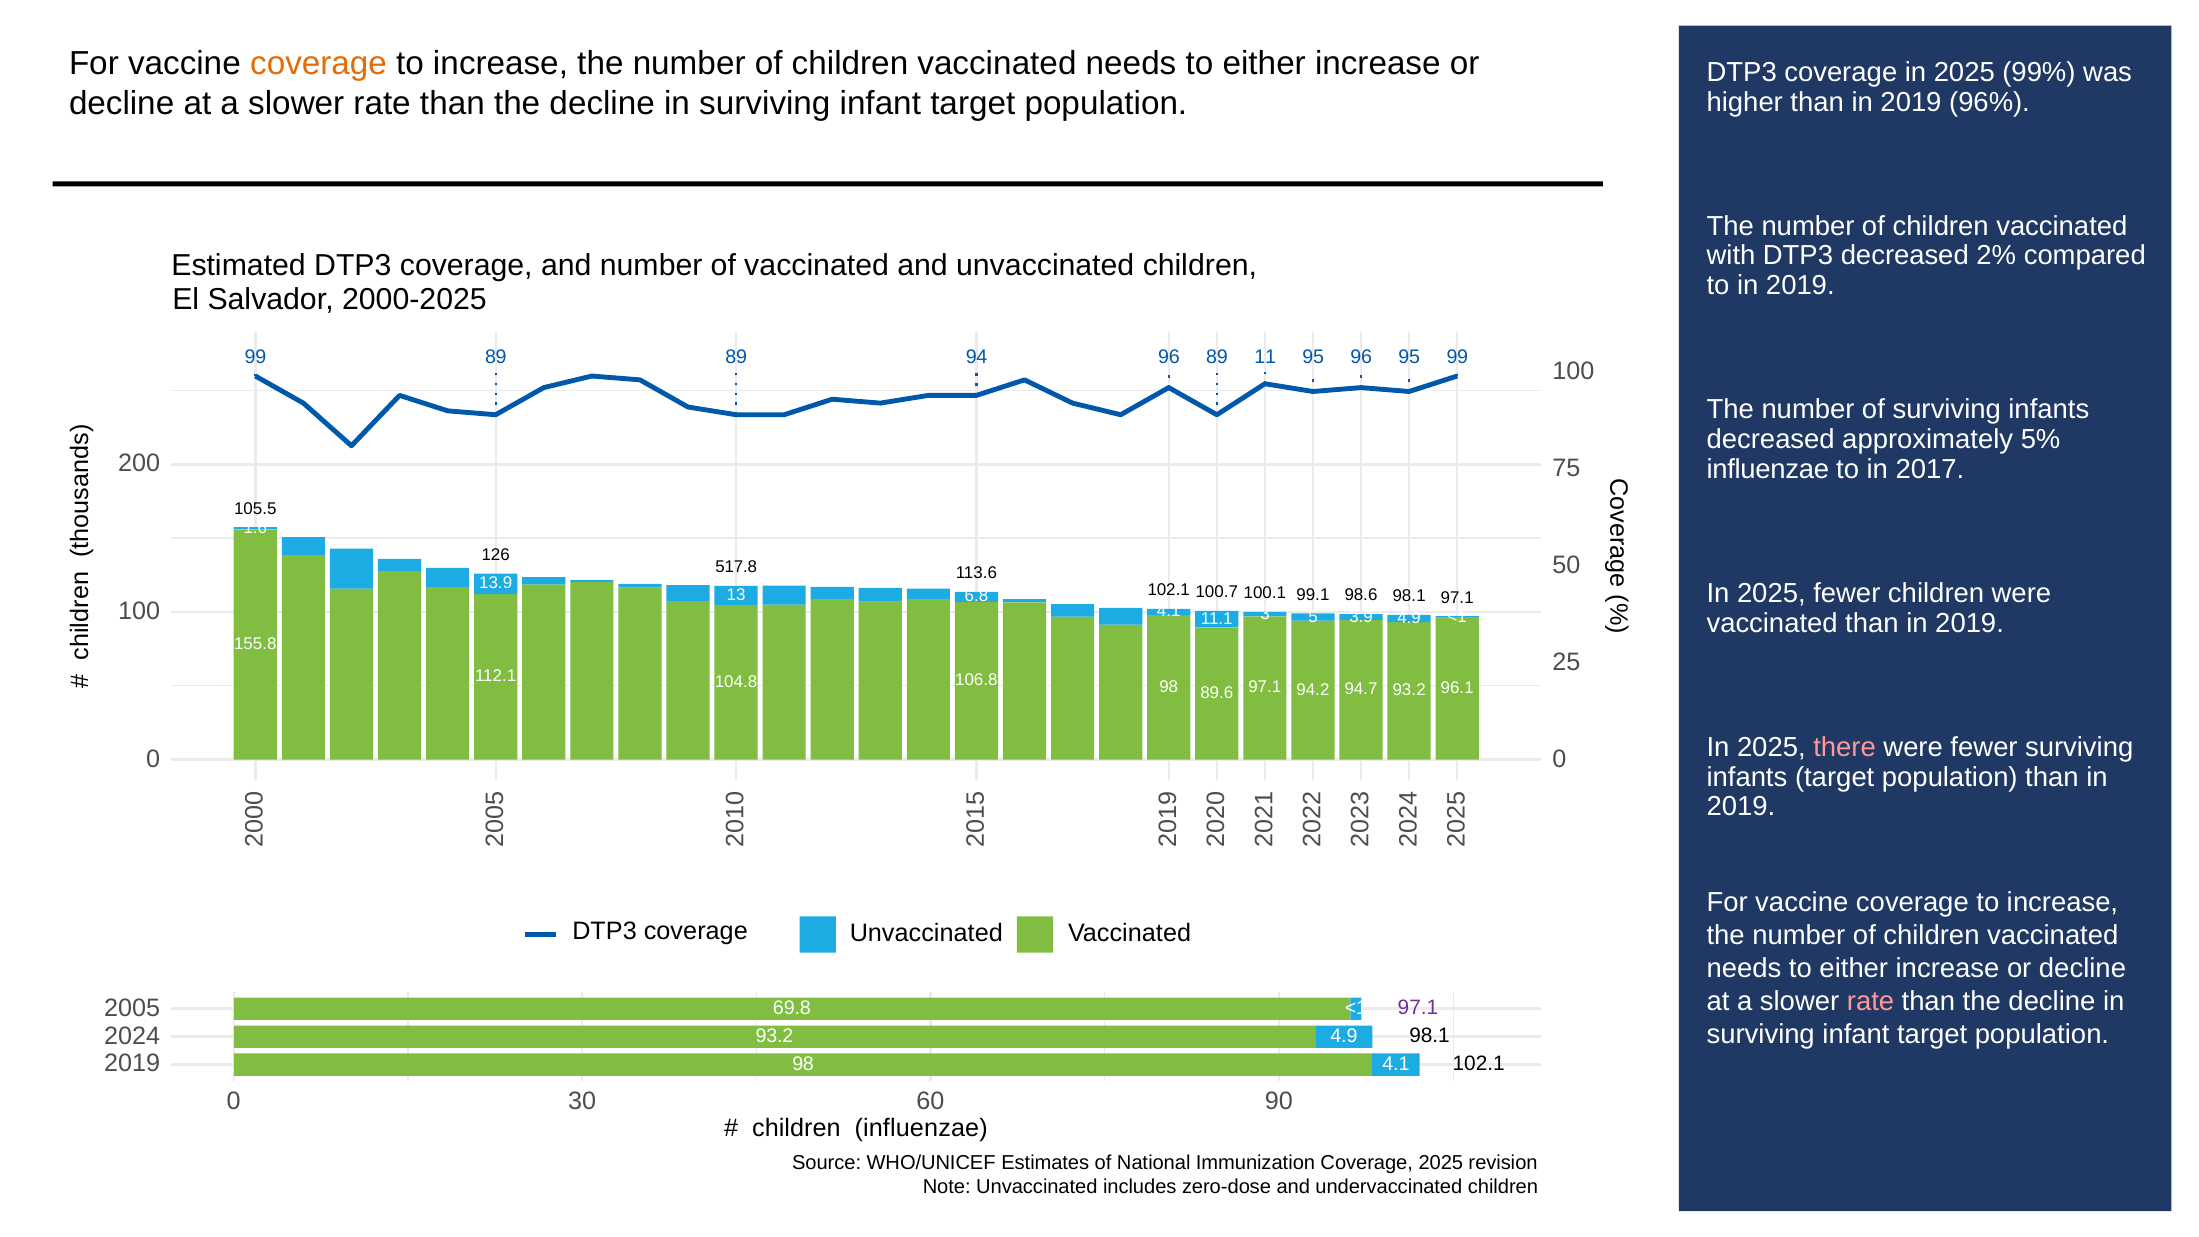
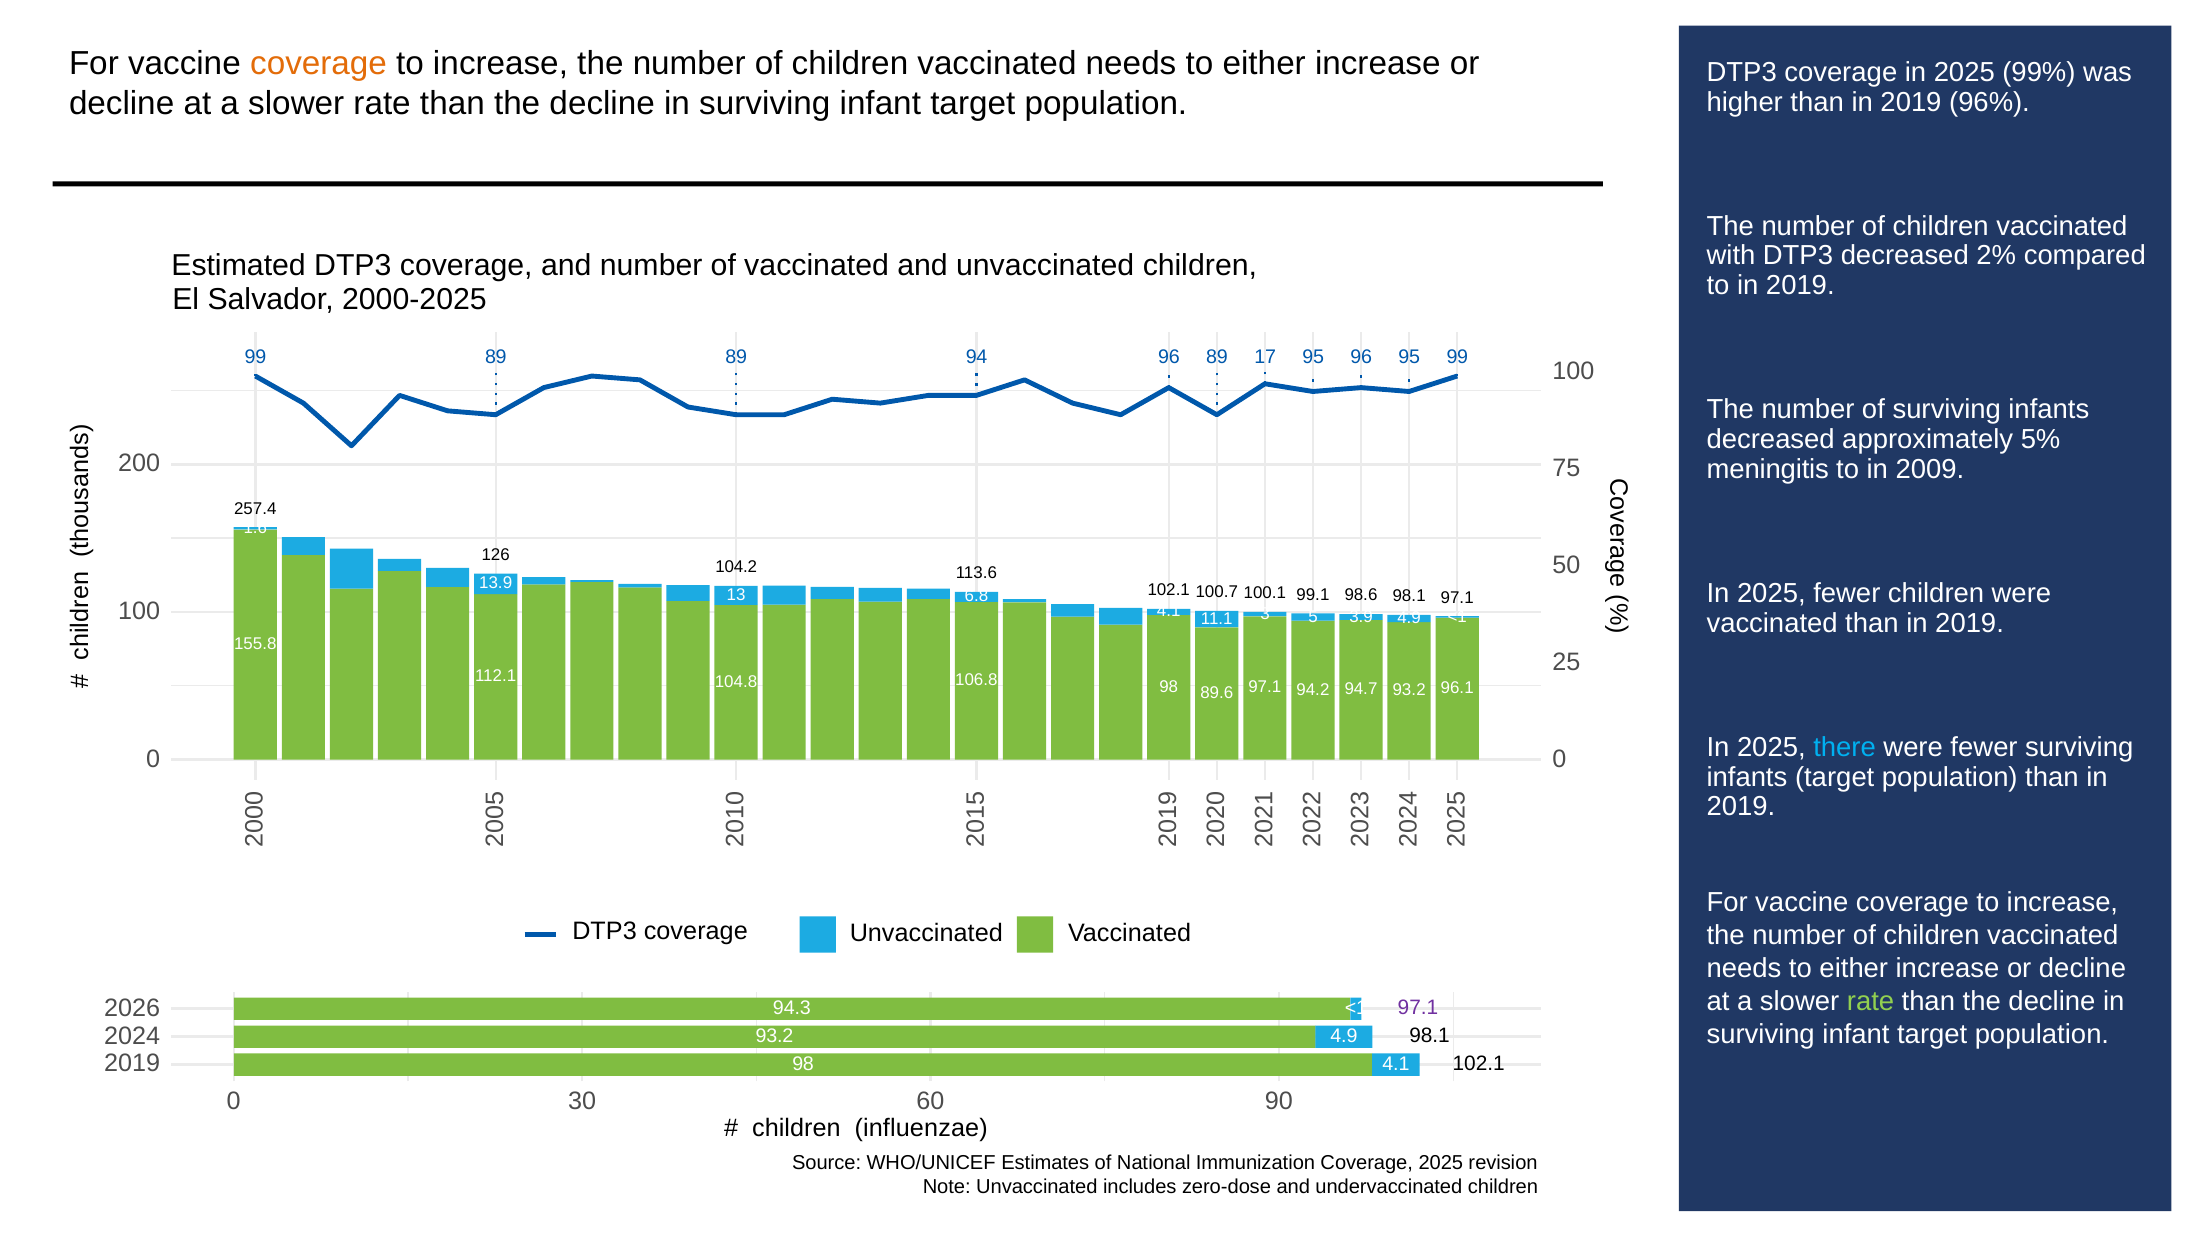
11: 11 -> 17 (1265, 357)
influenzae: influenzae -> meningitis (1768, 469)
2017: 2017 -> 2009 (1930, 469)
105.5: 105.5 -> 257.4 (255, 508)
517.8: 517.8 -> 104.2 (736, 567)
there colour: pink -> light blue (1845, 747)
rate colour: pink -> light green (1871, 1001)
2005: 2005 -> 2026 (132, 1008)
69.8: 69.8 -> 94.3 (792, 1008)
